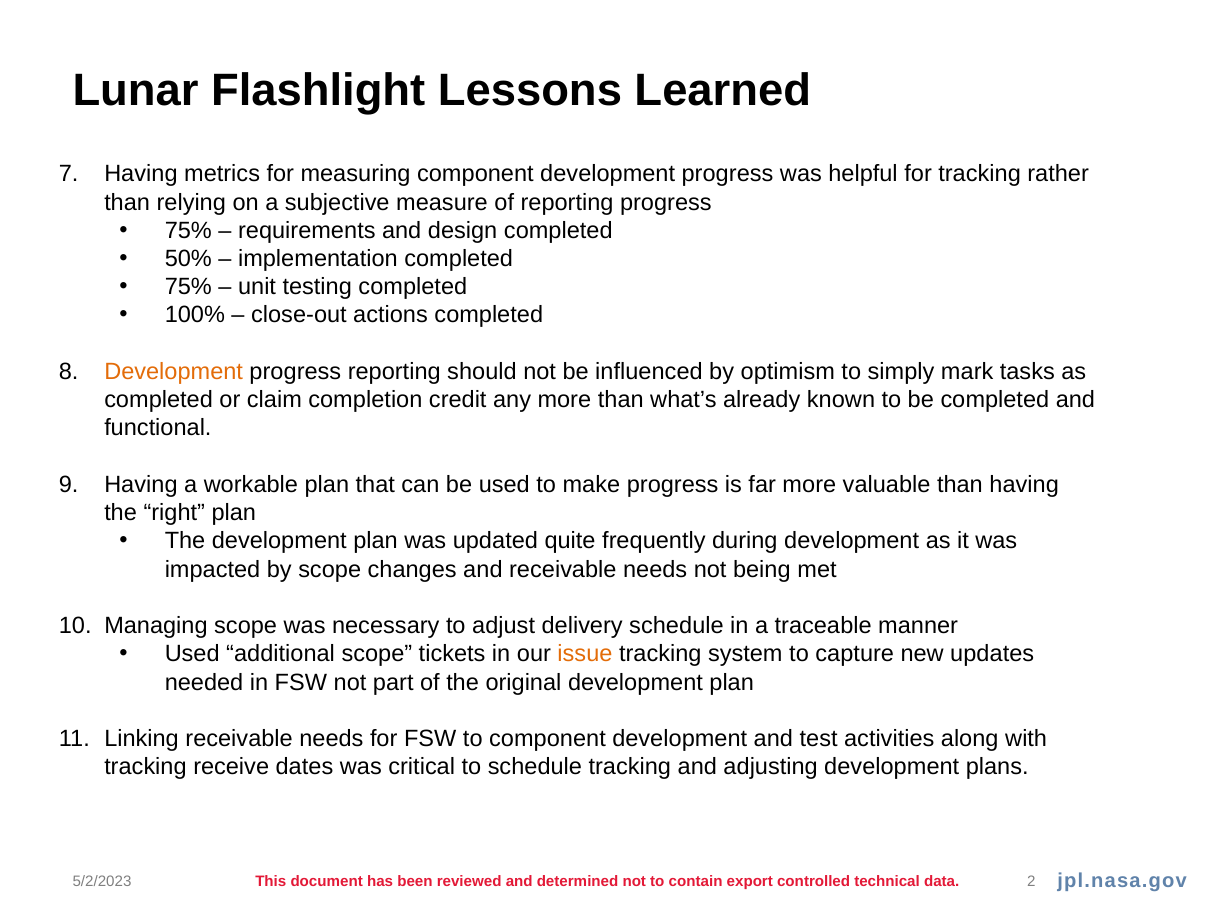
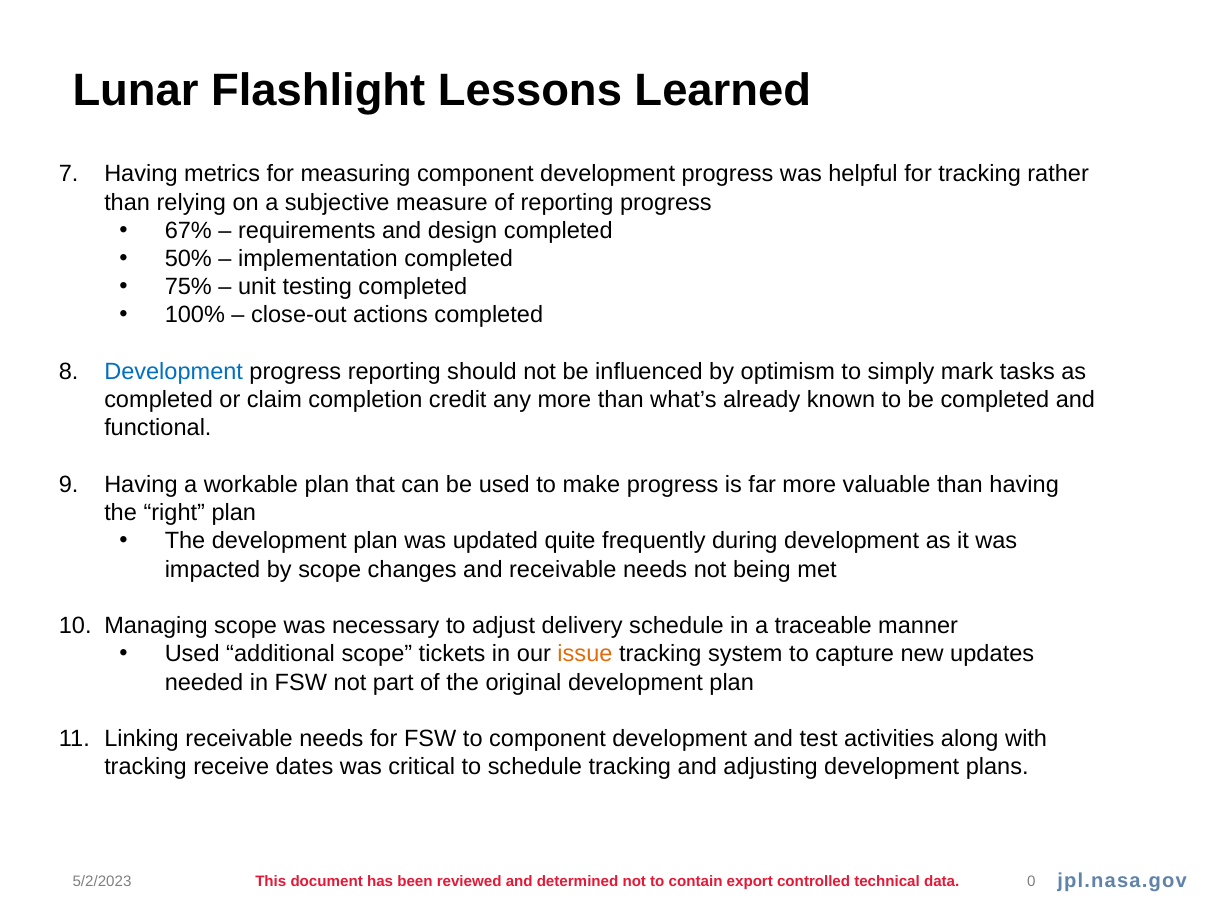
75%: 75% -> 67% (188, 231)
Development colour: orange -> blue (174, 372)
2: 2 -> 0 (1031, 882)
